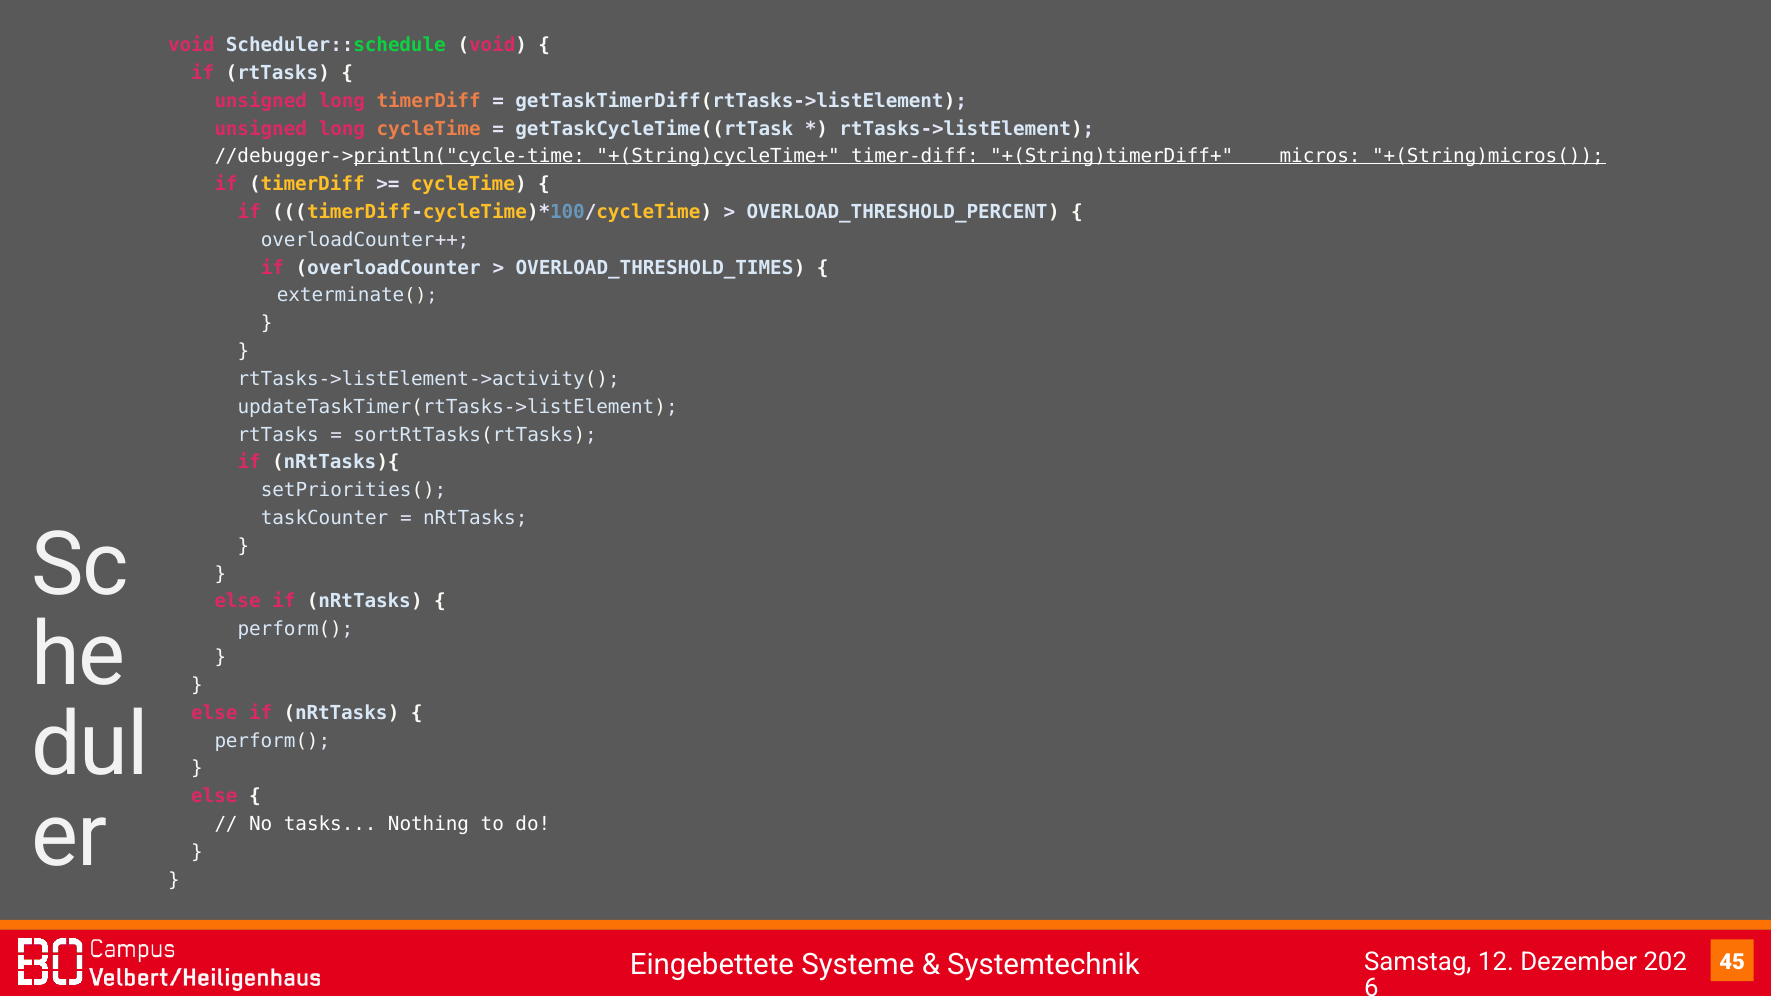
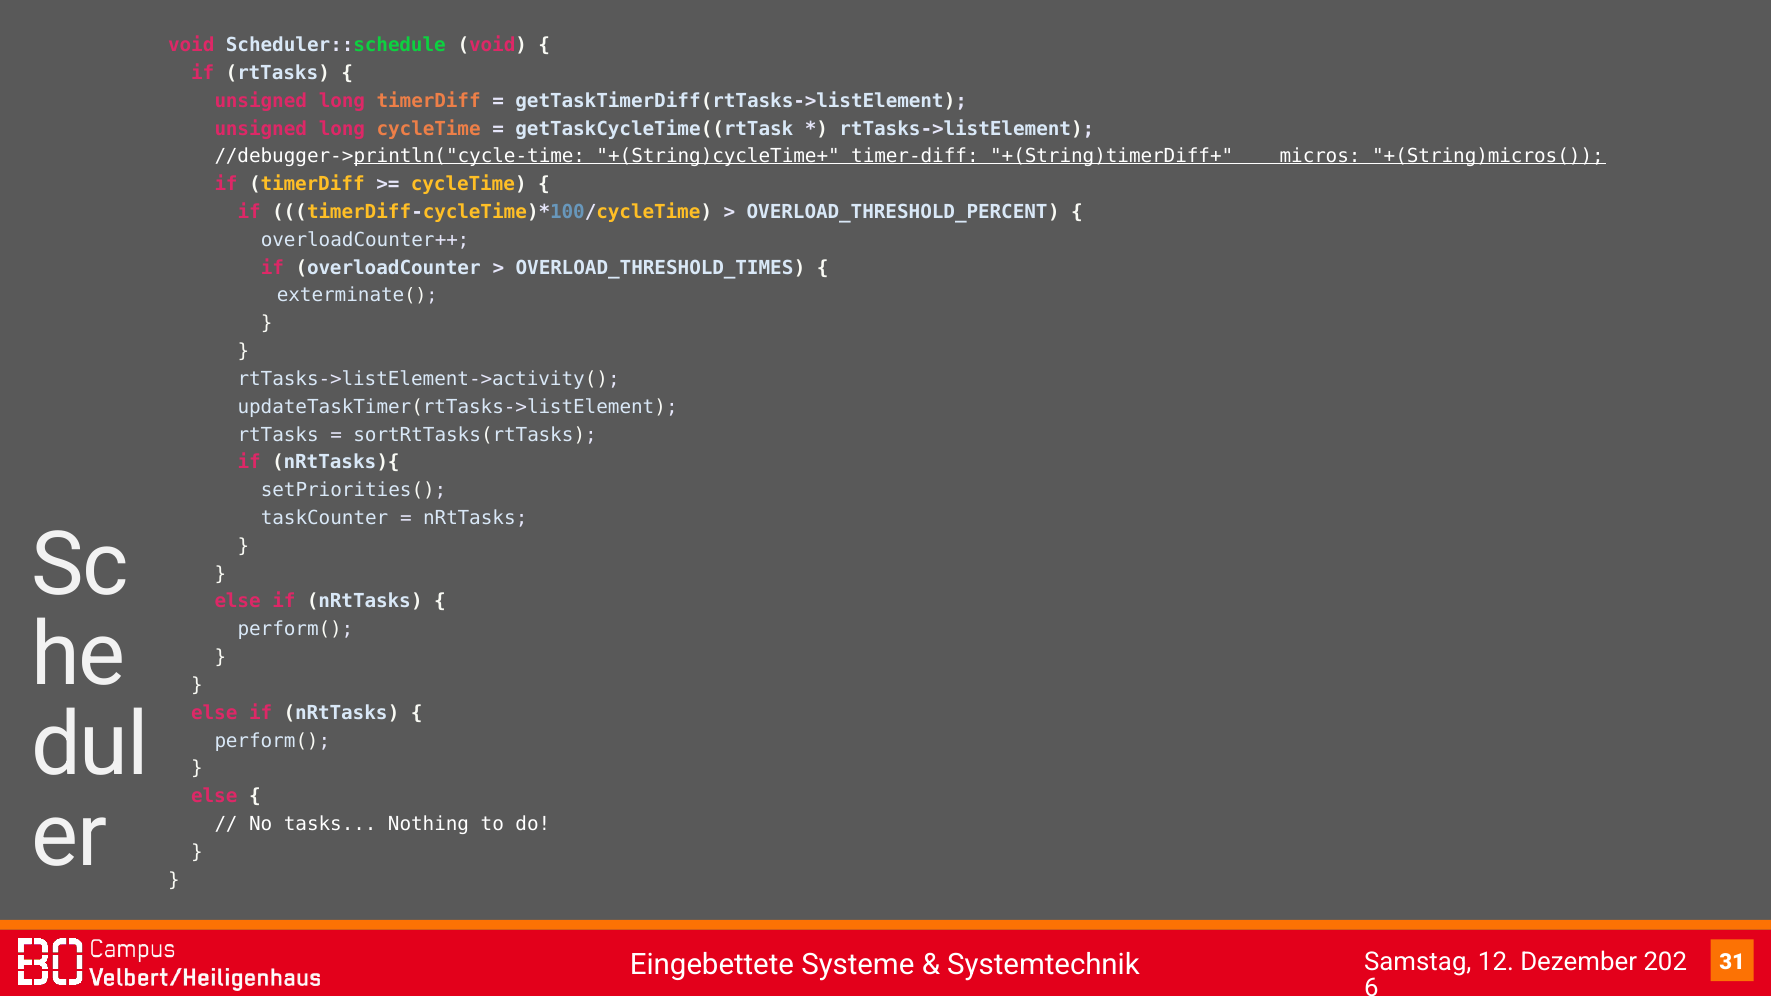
45: 45 -> 31 (1732, 962)
